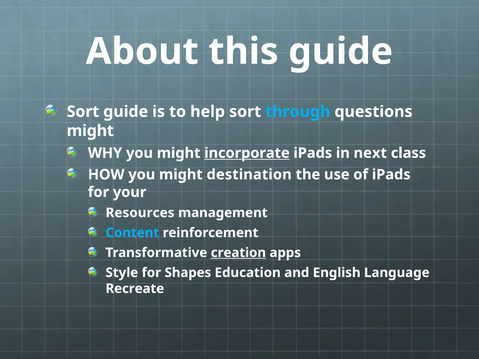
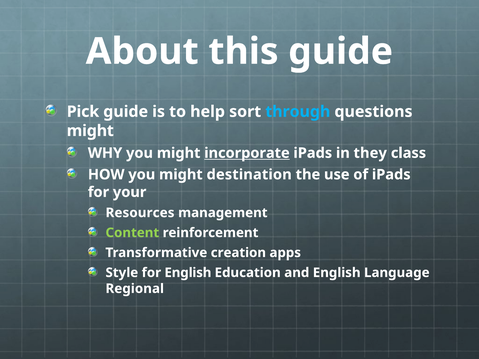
Sort: Sort -> Pick (83, 112)
next: next -> they (370, 153)
Content colour: light blue -> light green (132, 233)
creation underline: present -> none (238, 253)
for Shapes: Shapes -> English (188, 273)
Recreate: Recreate -> Regional (135, 289)
